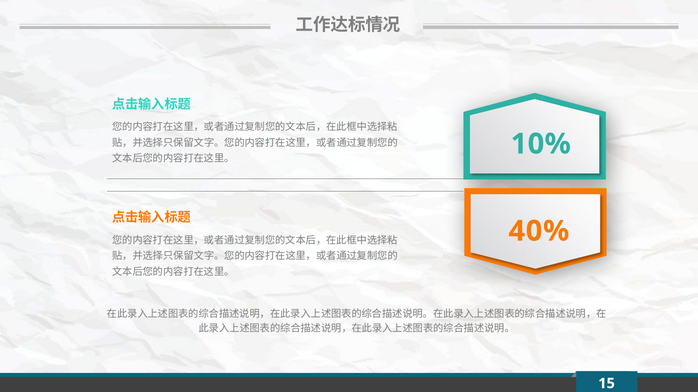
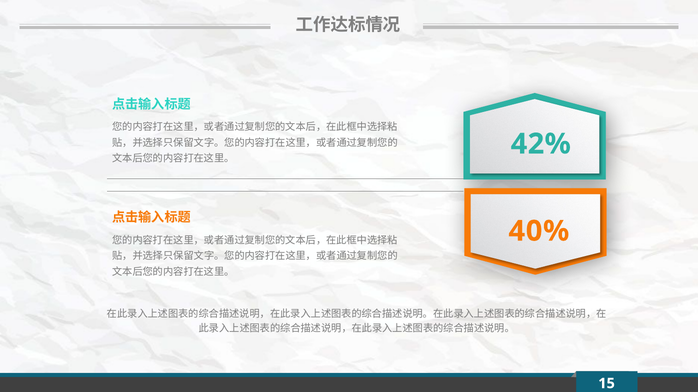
10%: 10% -> 42% (541, 144)
